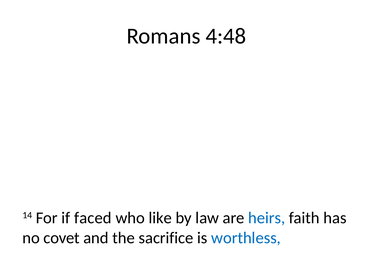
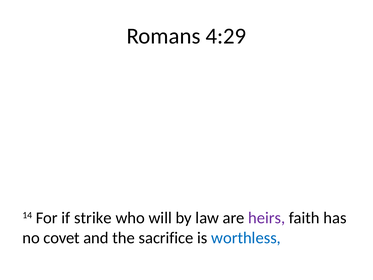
4:48: 4:48 -> 4:29 (226, 36)
faced: faced -> strike (93, 218)
like: like -> will (160, 218)
heirs colour: blue -> purple (267, 218)
